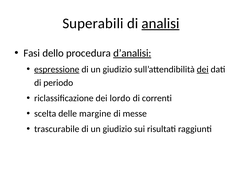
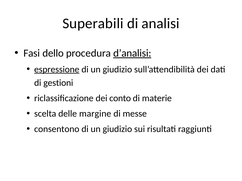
analisi underline: present -> none (161, 23)
dei underline: present -> none (203, 70)
periodo: periodo -> gestioni (58, 83)
lordo: lordo -> conto (120, 99)
correnti: correnti -> materie (157, 99)
trascurabile: trascurabile -> consentono (57, 129)
